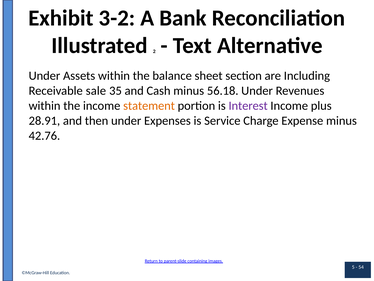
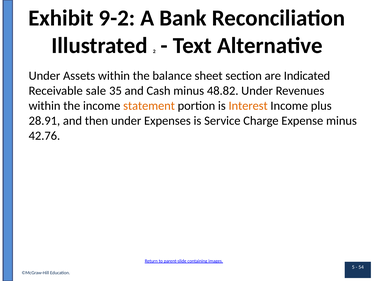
3-2: 3-2 -> 9-2 (117, 18)
Including: Including -> Indicated (307, 76)
56.18: 56.18 -> 48.82 (223, 91)
Interest colour: purple -> orange (248, 106)
